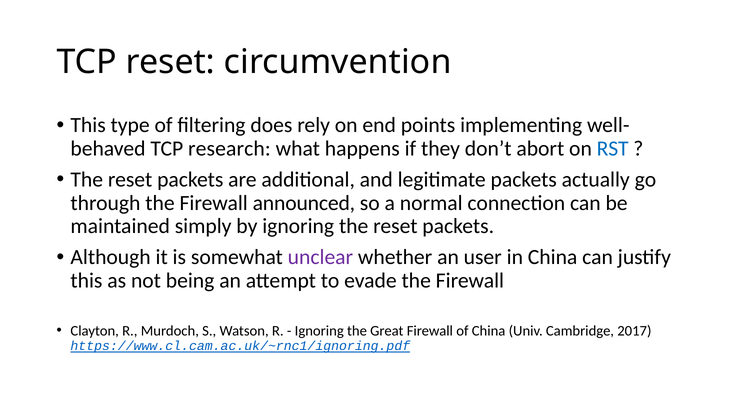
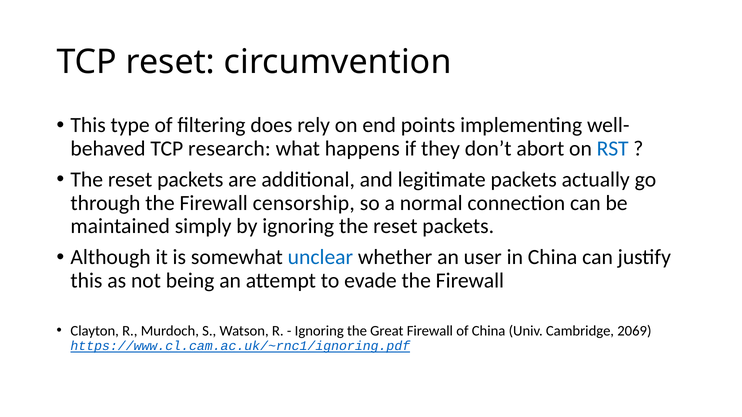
announced: announced -> censorship (304, 203)
unclear colour: purple -> blue (320, 258)
2017: 2017 -> 2069 (634, 331)
